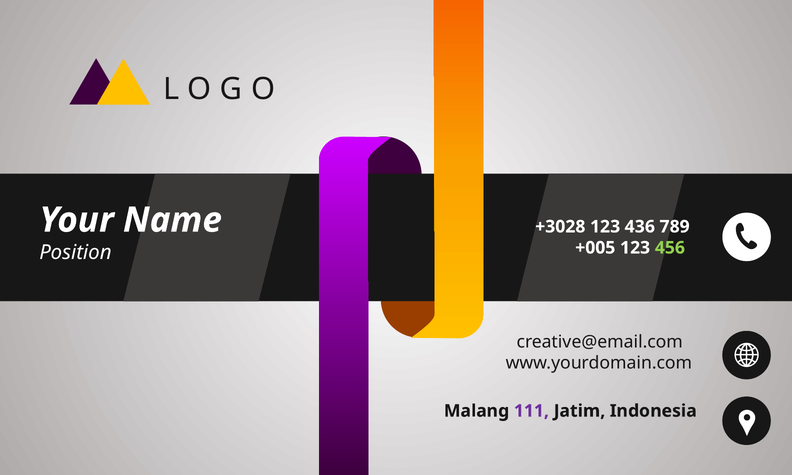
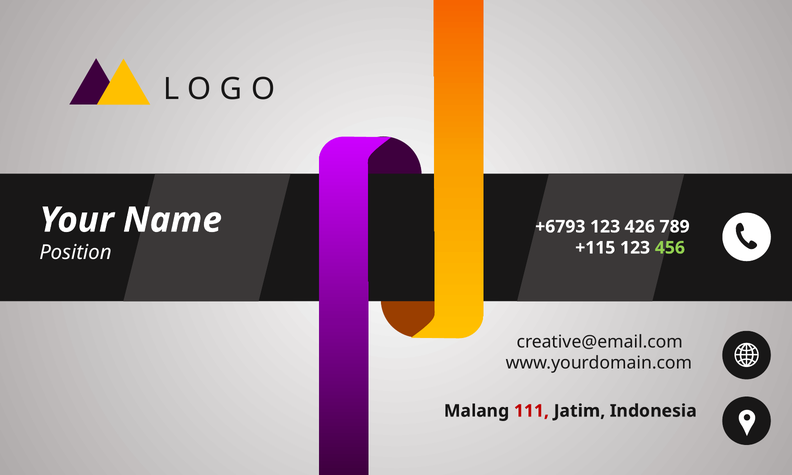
+3028: +3028 -> +6793 (560, 227)
436: 436 -> 426 (640, 227)
+005: +005 -> +115 (595, 248)
111 colour: purple -> red (531, 411)
